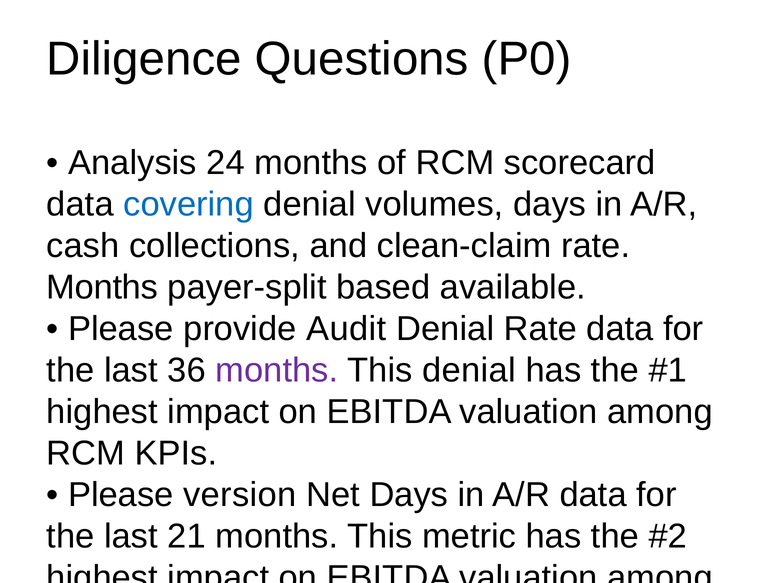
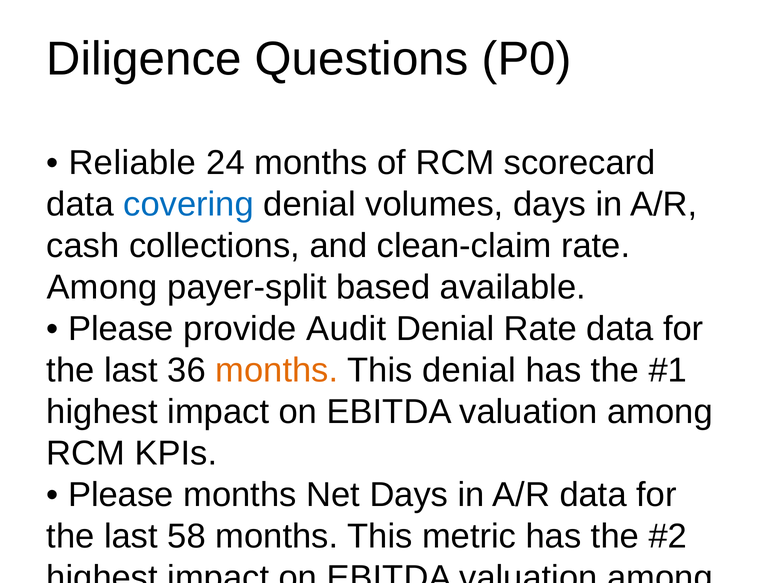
Analysis: Analysis -> Reliable (132, 163)
Months: Months -> Among (102, 287)
months colour: purple -> orange (277, 370)
Please version: version -> months (240, 495)
21: 21 -> 58 (187, 536)
